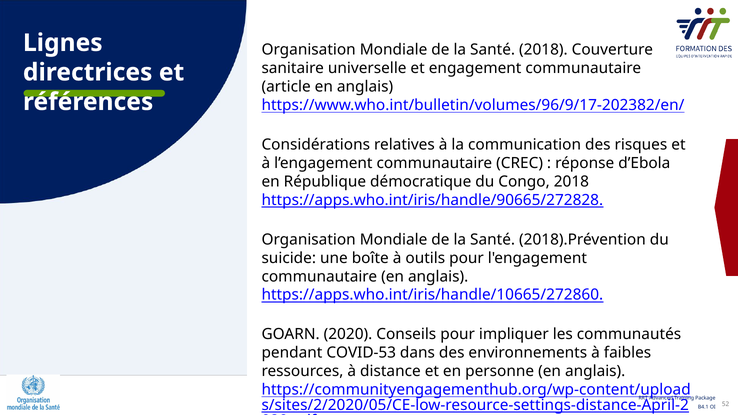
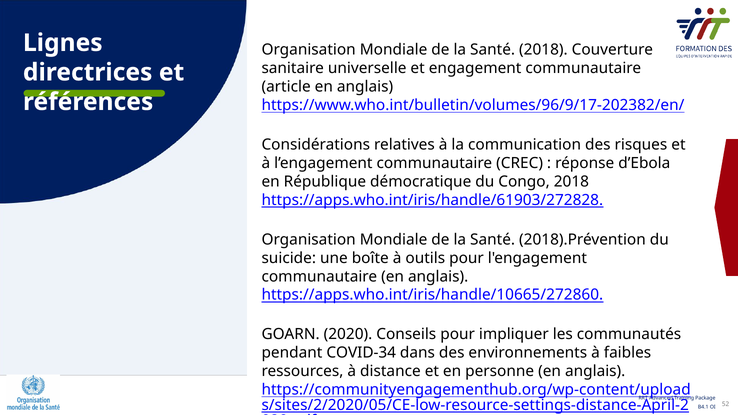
https://apps.who.int/iris/handle/90665/272828: https://apps.who.int/iris/handle/90665/272828 -> https://apps.who.int/iris/handle/61903/272828 (432, 200)
COVID-53: COVID-53 -> COVID-34 (361, 353)
